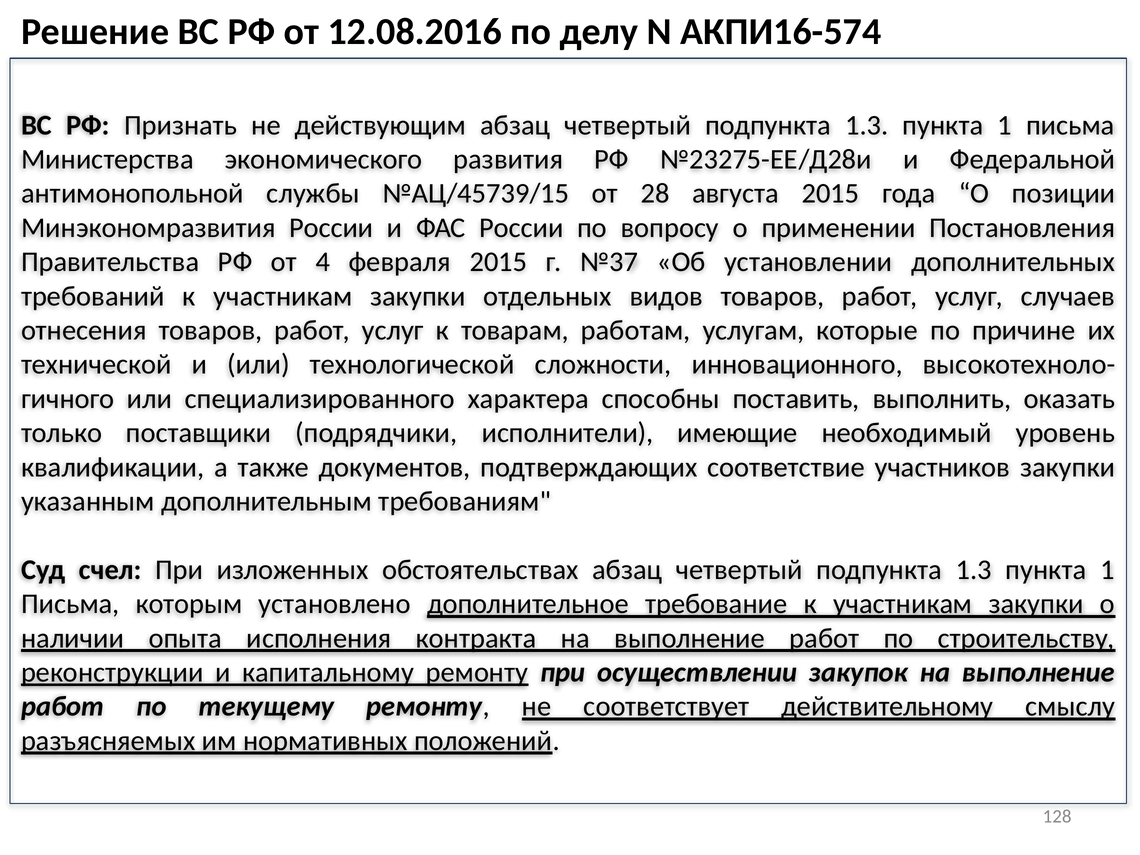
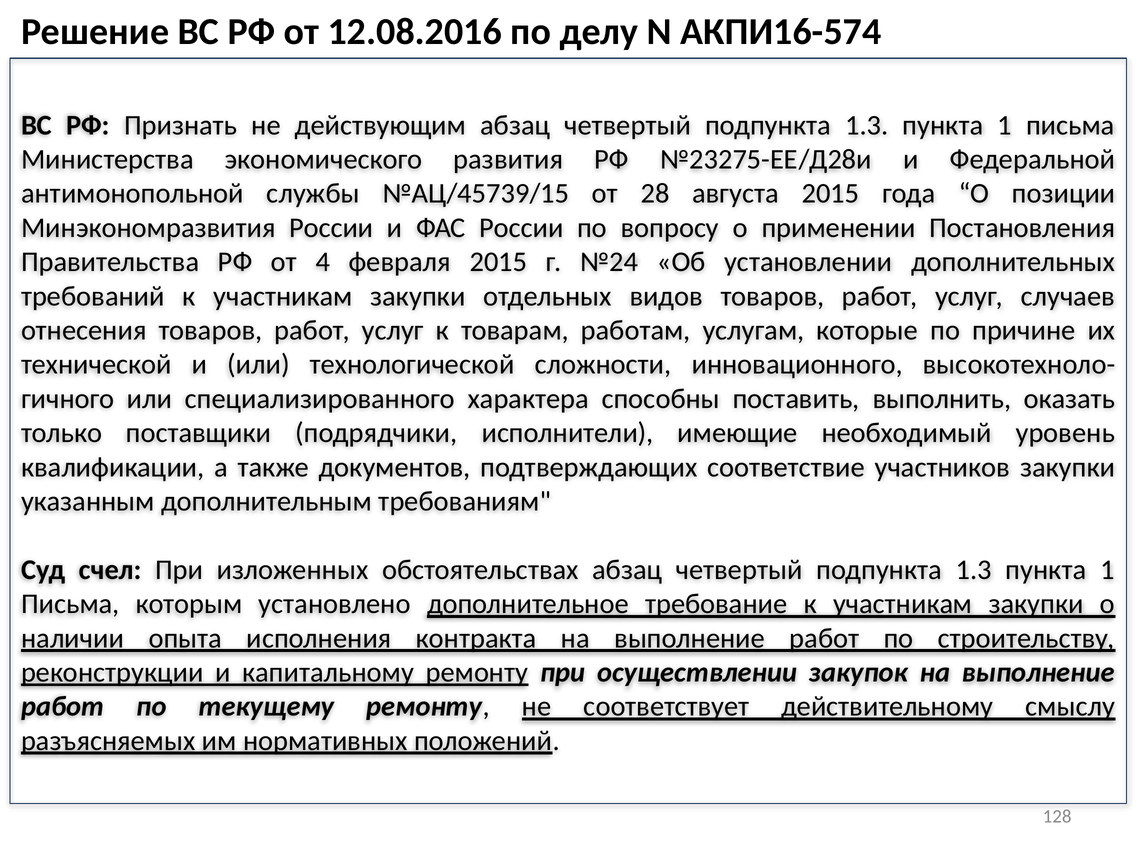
№37: №37 -> №24 (609, 262)
